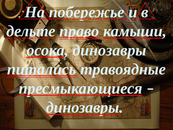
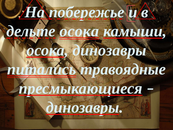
право: право -> осока (79, 31)
